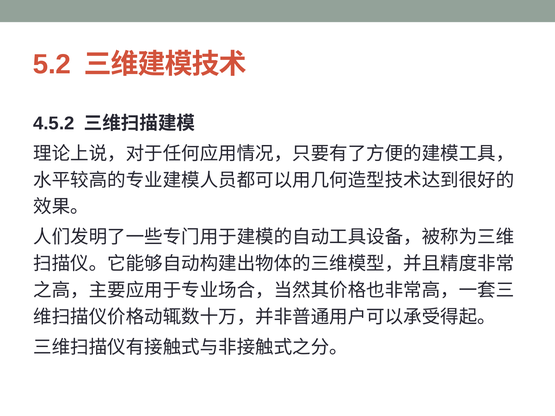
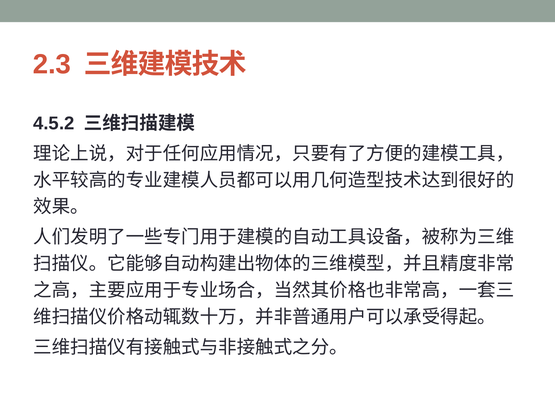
5.2: 5.2 -> 2.3 (52, 64)
